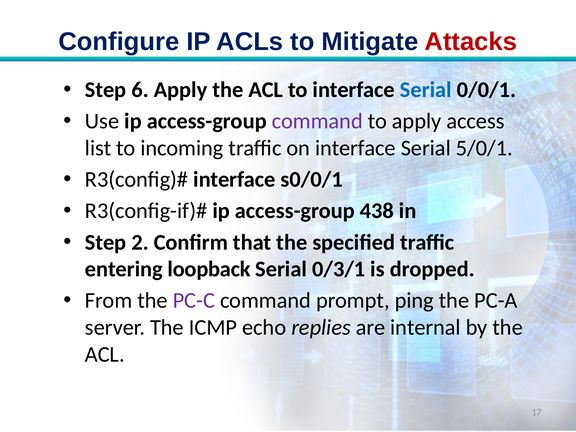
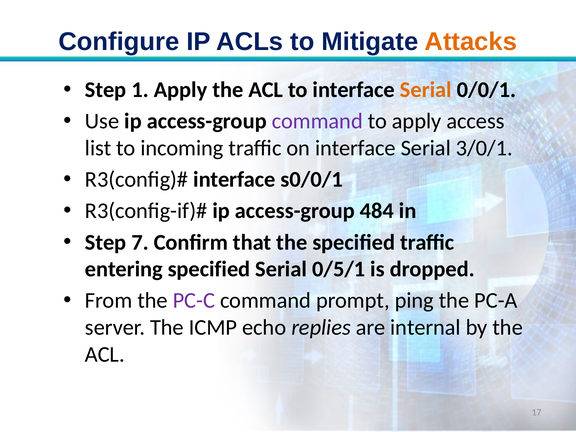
Attacks colour: red -> orange (471, 42)
6: 6 -> 1 (140, 90)
Serial colour: blue -> orange (426, 90)
5/0/1: 5/0/1 -> 3/0/1 (484, 148)
438: 438 -> 484 (377, 211)
2: 2 -> 7 (140, 242)
entering loopback: loopback -> specified (209, 269)
0/3/1: 0/3/1 -> 0/5/1 (339, 269)
